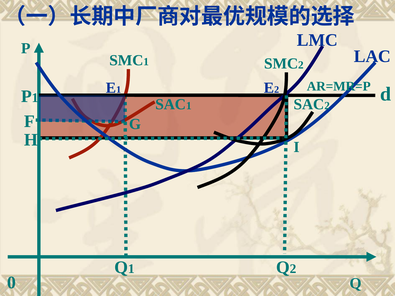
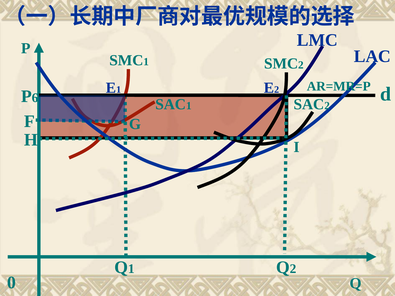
P 1: 1 -> 6 (35, 98)
